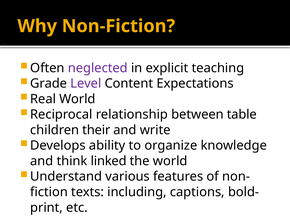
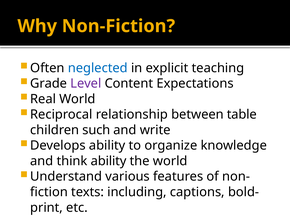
neglected colour: purple -> blue (98, 68)
their: their -> such (96, 130)
think linked: linked -> ability (109, 161)
